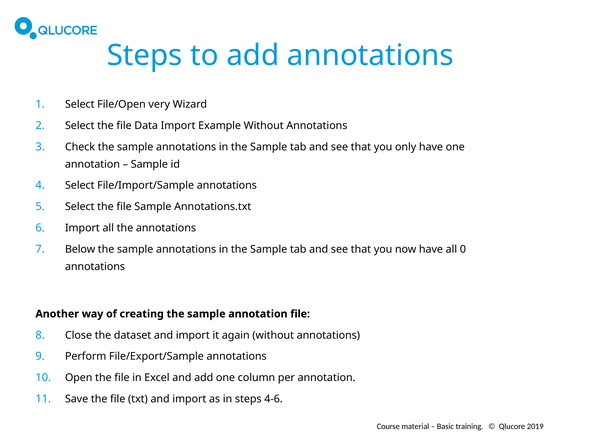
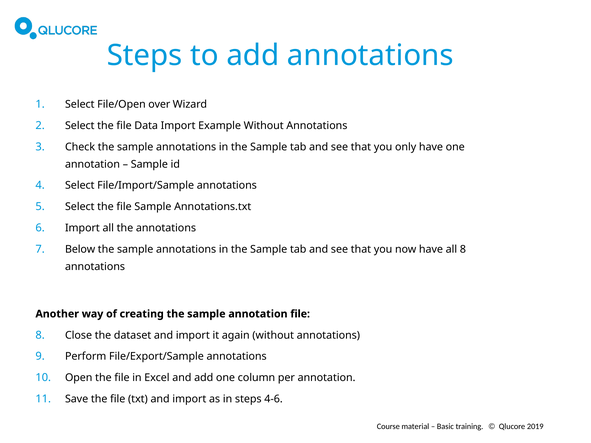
very: very -> over (159, 104)
all 0: 0 -> 8 (463, 249)
